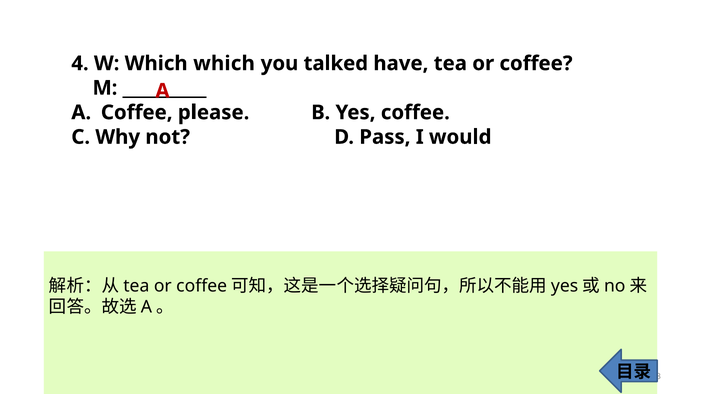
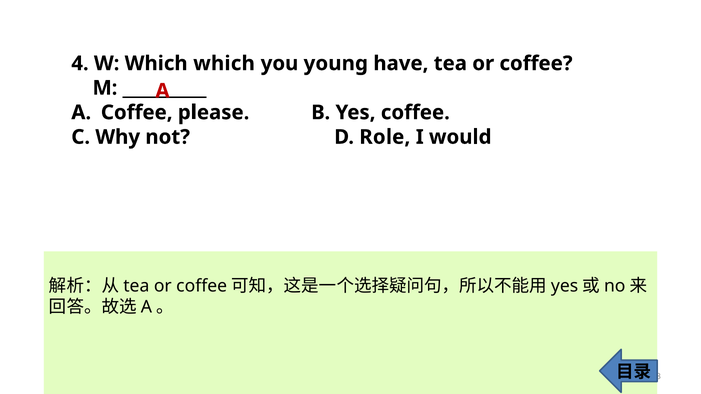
talked: talked -> young (336, 63)
Pass: Pass -> Role (385, 137)
